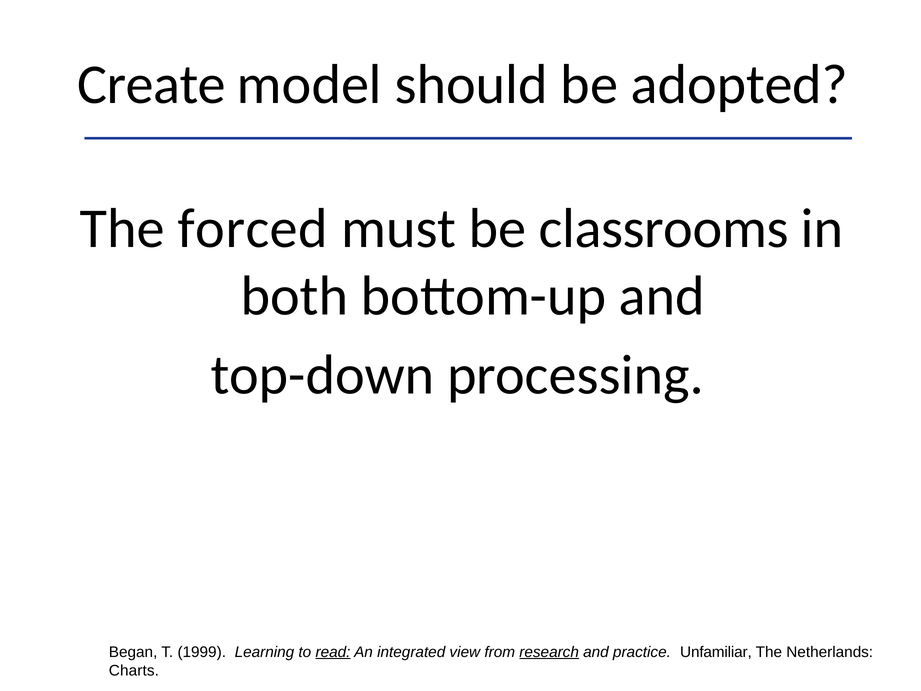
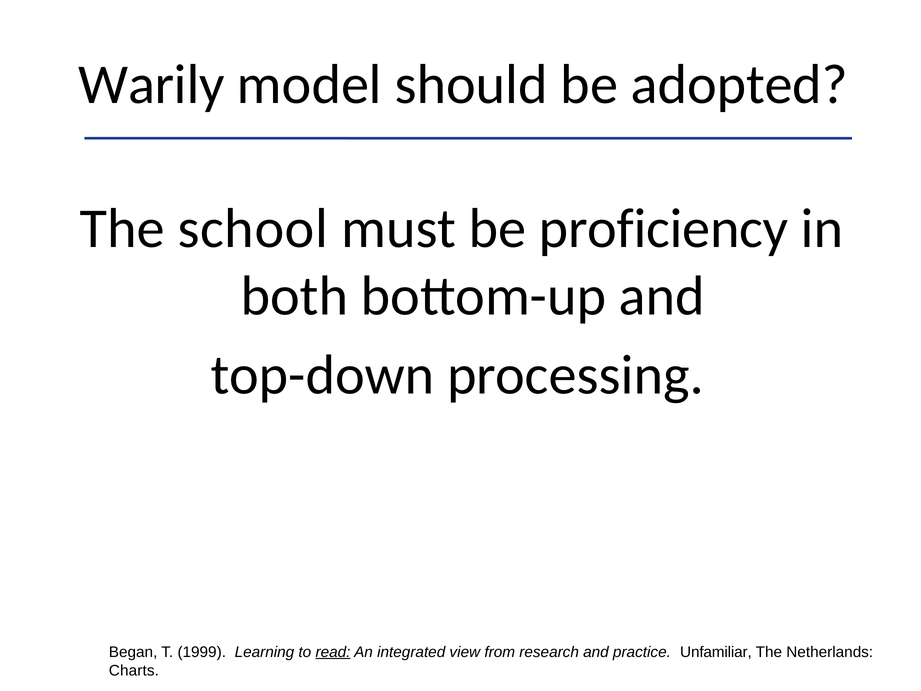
Create: Create -> Warily (151, 85)
forced: forced -> school (253, 229)
classrooms: classrooms -> proficiency (664, 229)
research underline: present -> none (549, 652)
